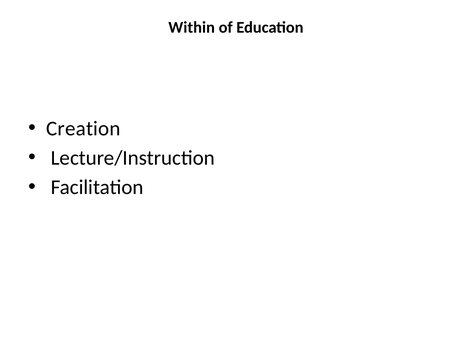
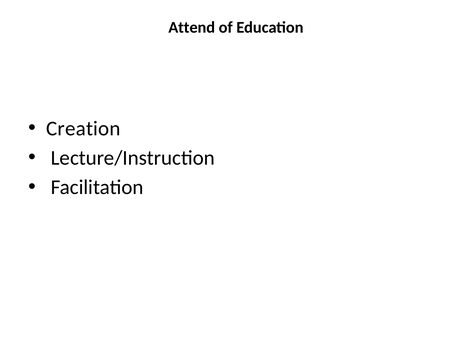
Within: Within -> Attend (192, 28)
